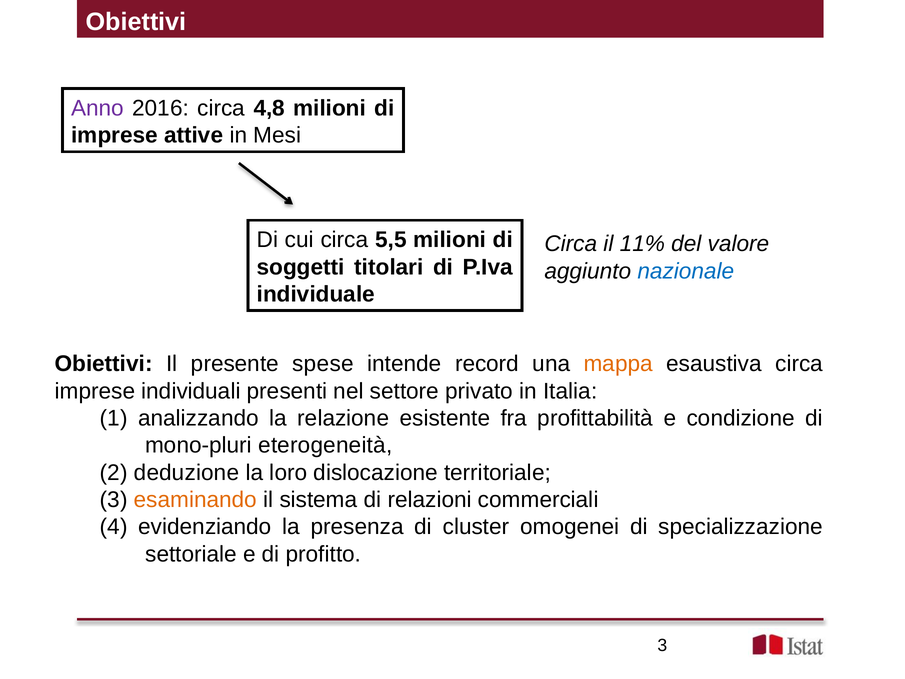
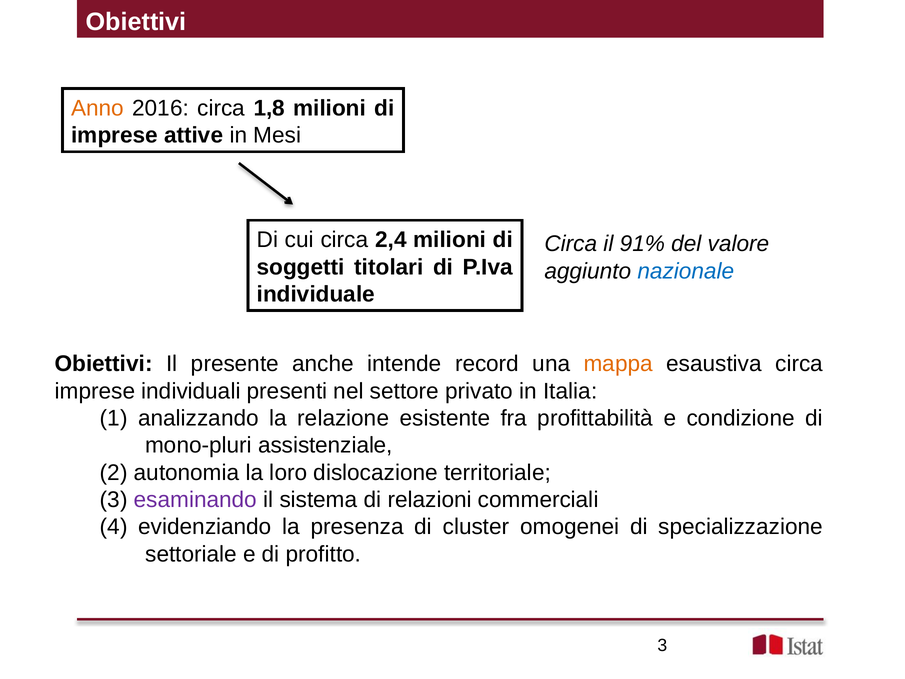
Anno colour: purple -> orange (98, 108)
4,8: 4,8 -> 1,8 (269, 108)
5,5: 5,5 -> 2,4 (391, 240)
11%: 11% -> 91% (642, 244)
spese: spese -> anche (323, 364)
eterogeneità: eterogeneità -> assistenziale (325, 445)
deduzione: deduzione -> autonomia (187, 472)
esaminando colour: orange -> purple (195, 500)
